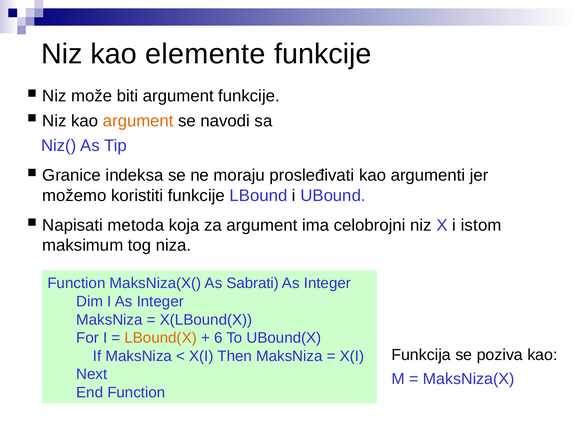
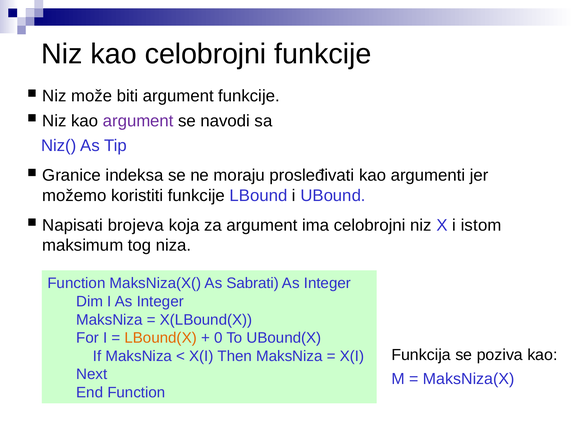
kao elemente: elemente -> celobrojni (206, 54)
argument colour: orange -> purple (138, 121)
metoda: metoda -> brojeva (136, 225)
6: 6 -> 0 (218, 338)
